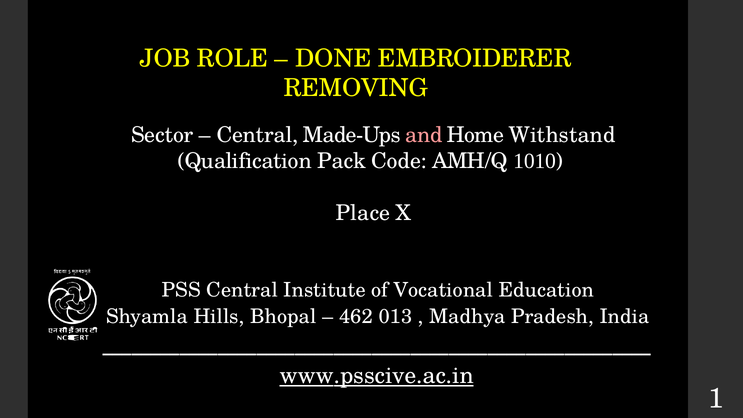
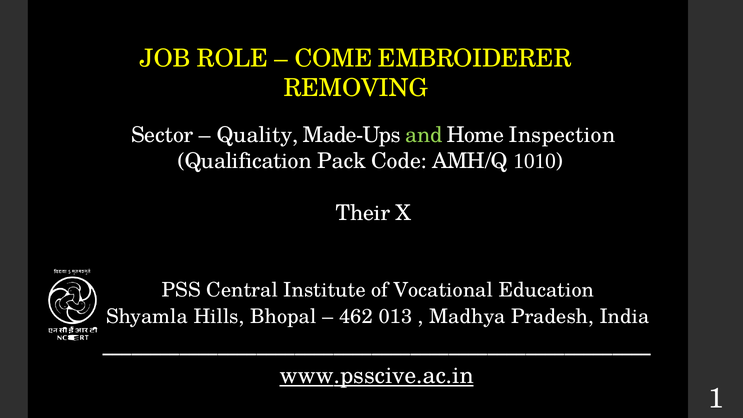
DONE: DONE -> COME (334, 58)
Central: Central -> Quality (257, 135)
and colour: pink -> light green (424, 135)
Withstand: Withstand -> Inspection (562, 135)
Place: Place -> Their (363, 213)
